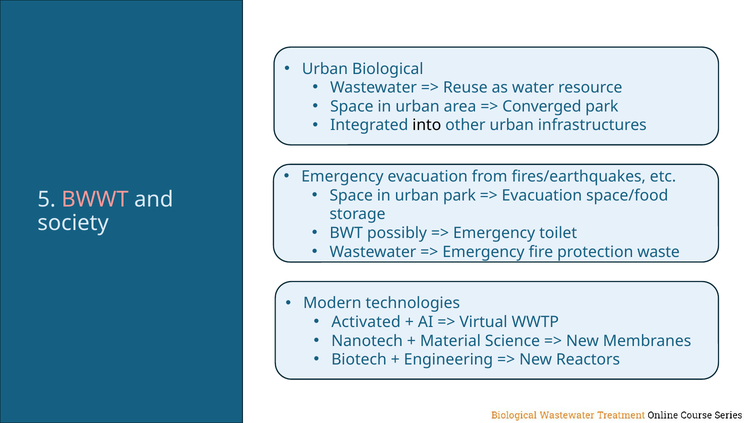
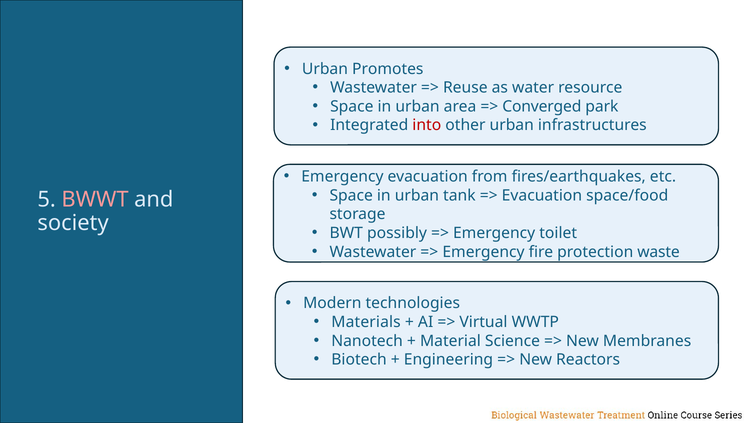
Biological: Biological -> Promotes (388, 69)
into colour: black -> red (427, 125)
urban park: park -> tank (459, 195)
Activated: Activated -> Materials (366, 322)
